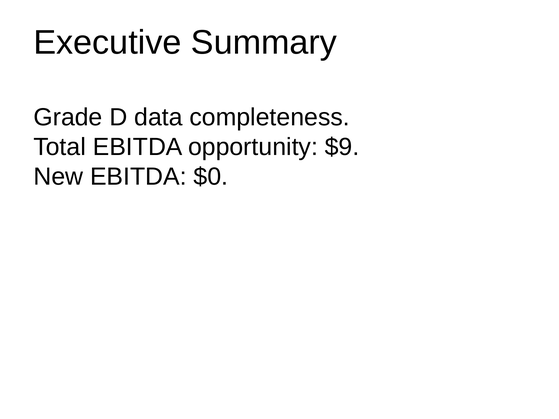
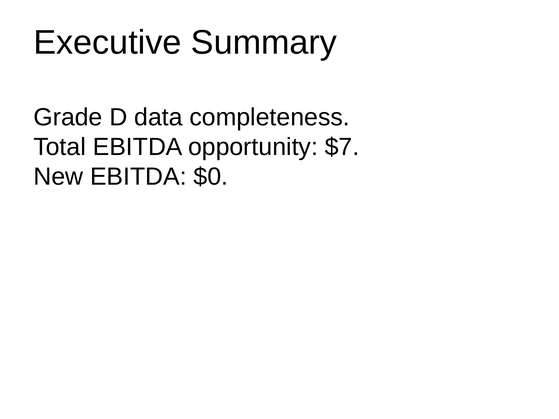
$9: $9 -> $7 (342, 147)
